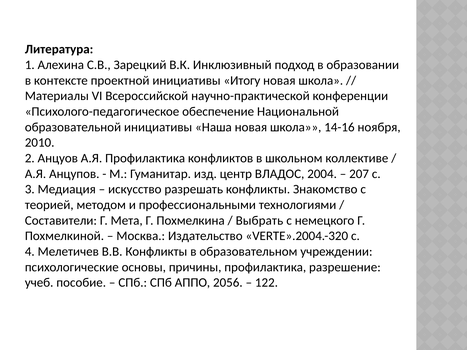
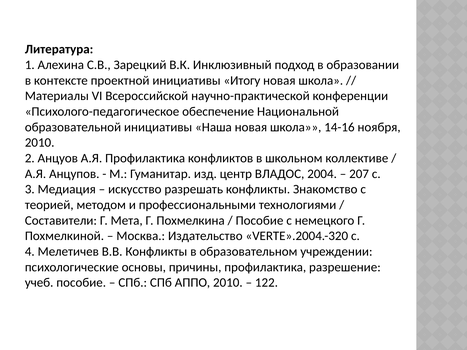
Выбрать: Выбрать -> Пособие (259, 221)
АППО 2056: 2056 -> 2010 (228, 283)
